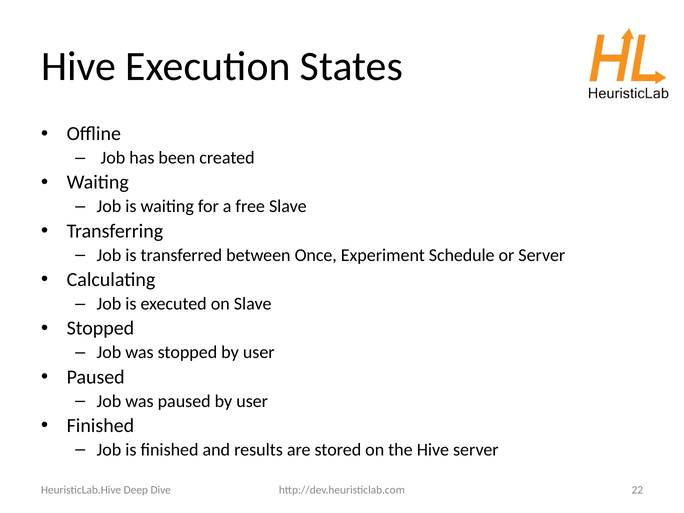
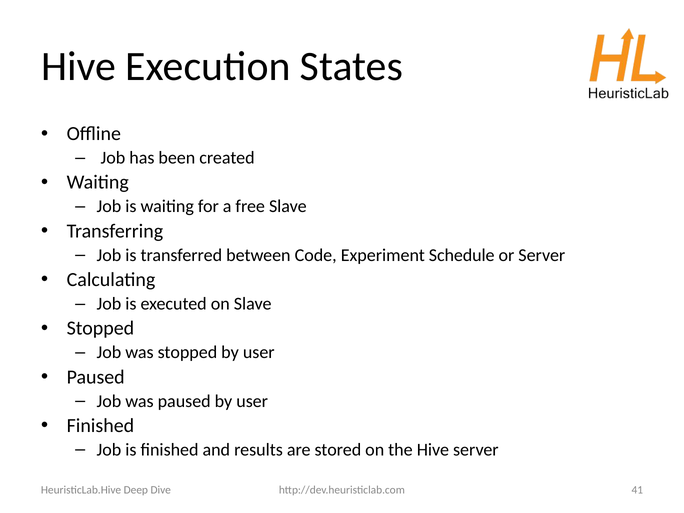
Once: Once -> Code (316, 255)
22: 22 -> 41 (637, 490)
